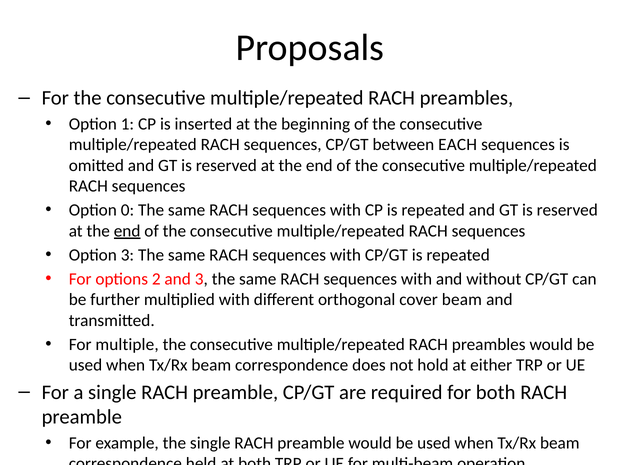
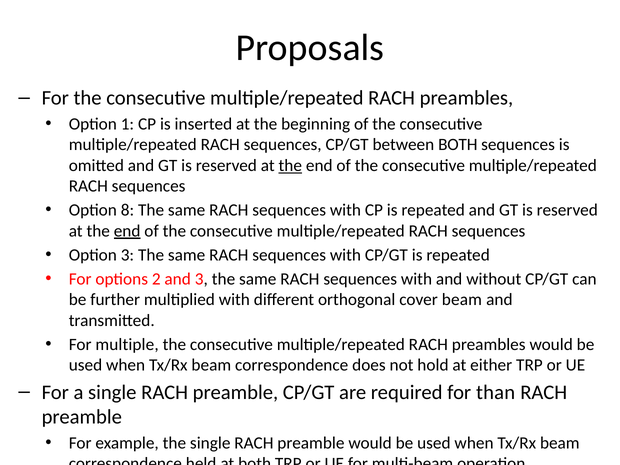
between EACH: EACH -> BOTH (458, 145)
the underline: none -> present (290, 165)
0: 0 -> 8 (127, 210)
for both: both -> than (496, 392)
